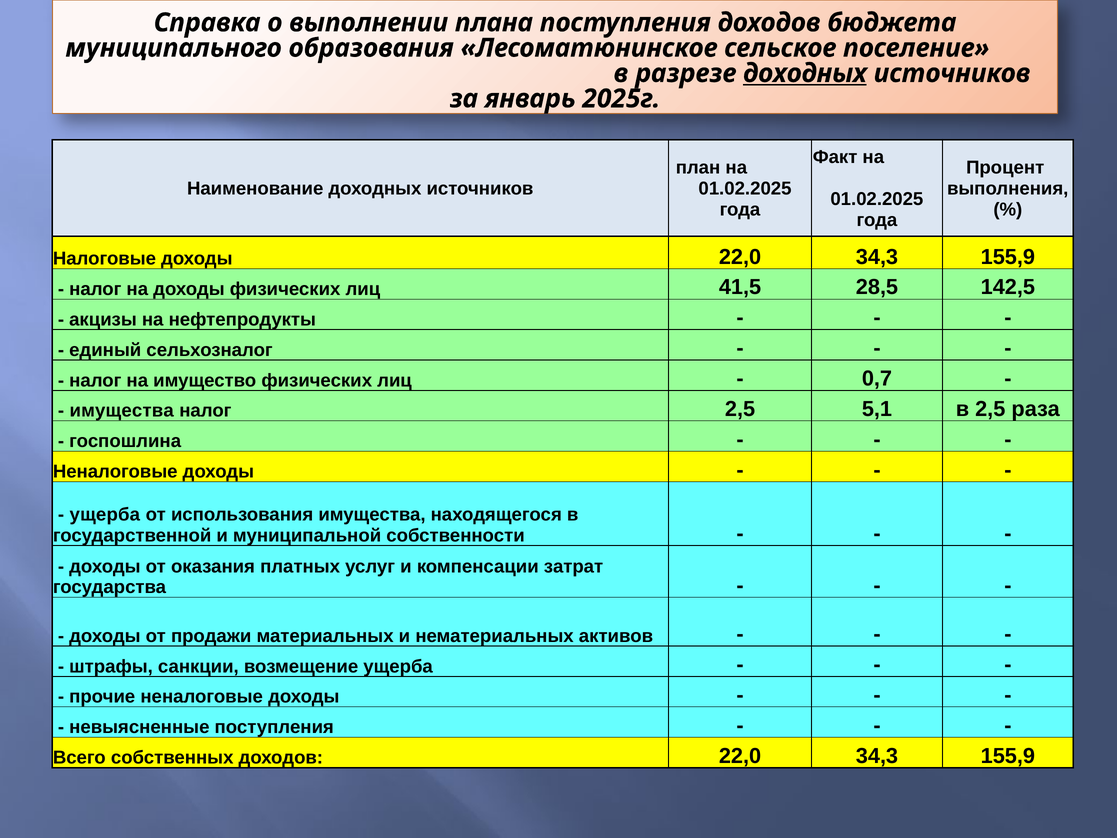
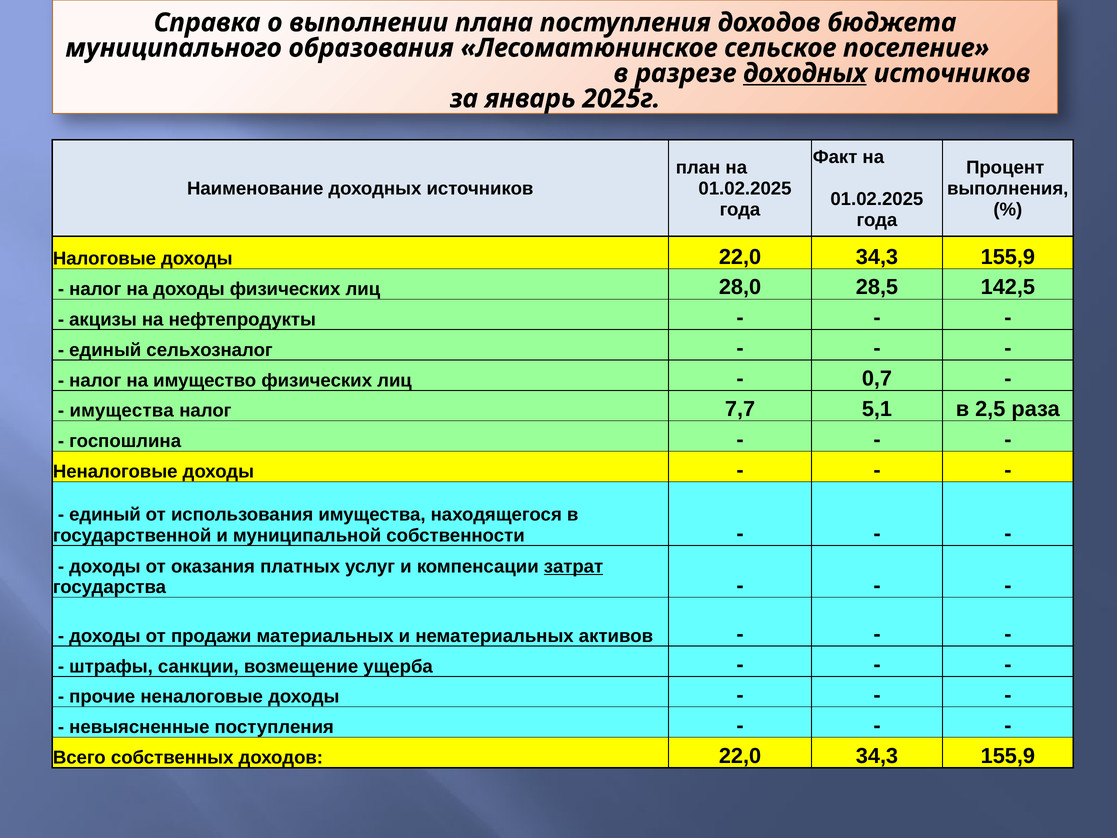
41,5: 41,5 -> 28,0 (740, 287)
налог 2,5: 2,5 -> 7,7 (740, 409)
ущерба: ущерба -> единый (105, 514)
затрат underline: none -> present (573, 566)
